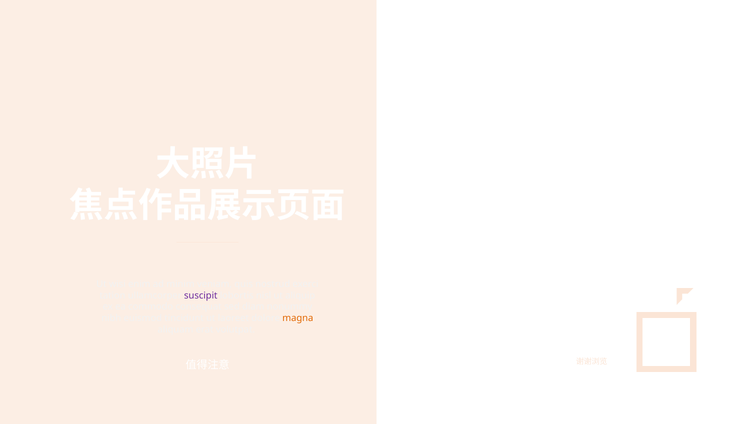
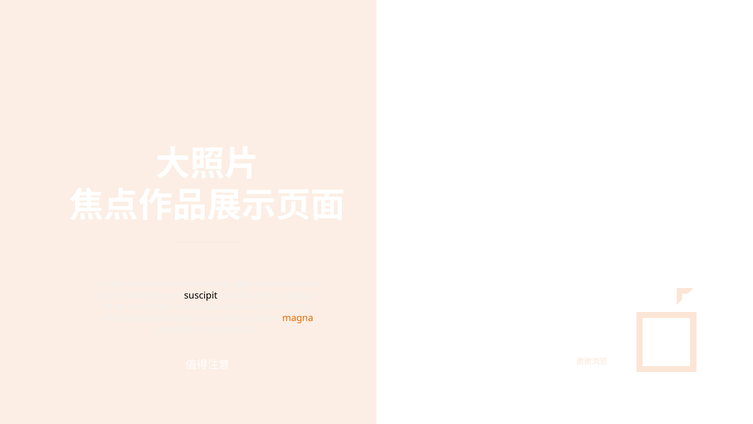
suscipit colour: purple -> black (201, 295)
